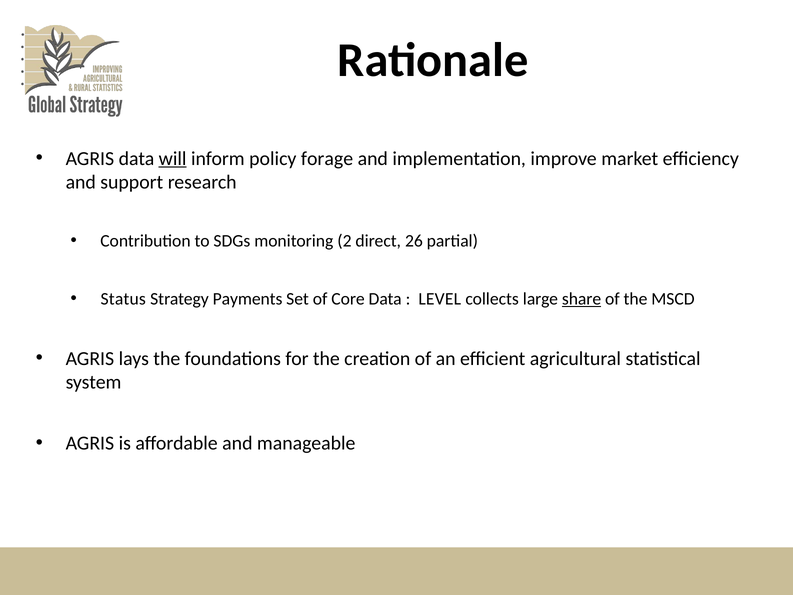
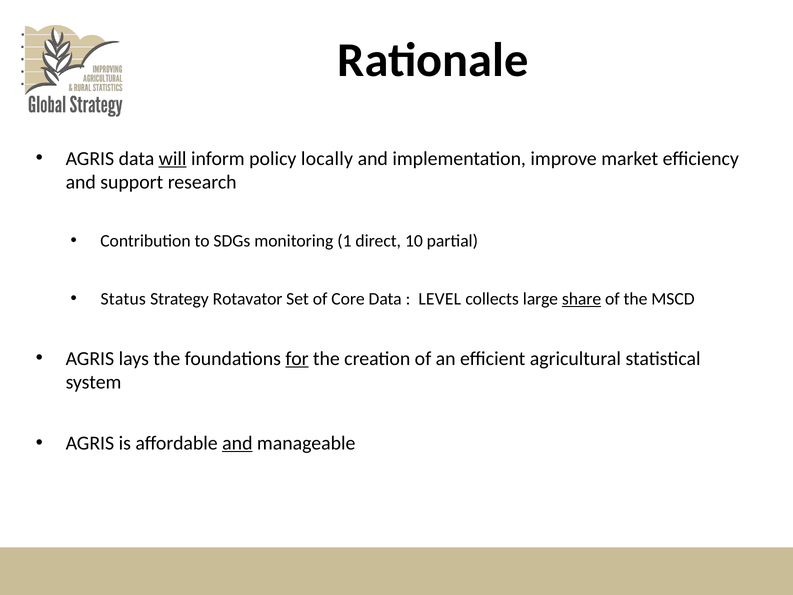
forage: forage -> locally (327, 158)
2: 2 -> 1 (344, 241)
26: 26 -> 10 (414, 241)
Payments: Payments -> Rotavator (248, 299)
for underline: none -> present (297, 358)
and underline: none -> present (237, 443)
